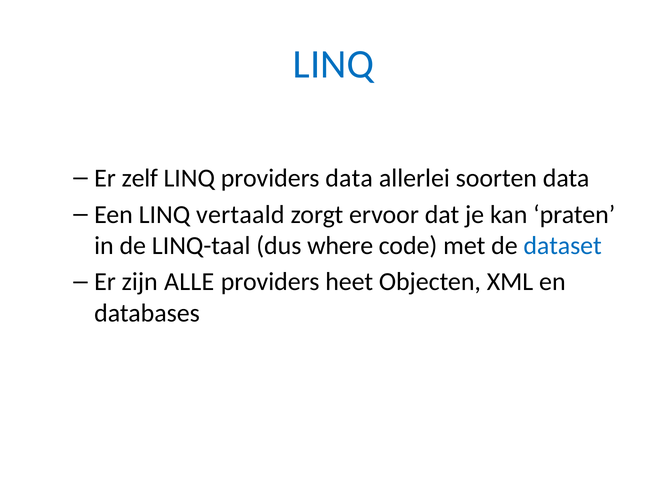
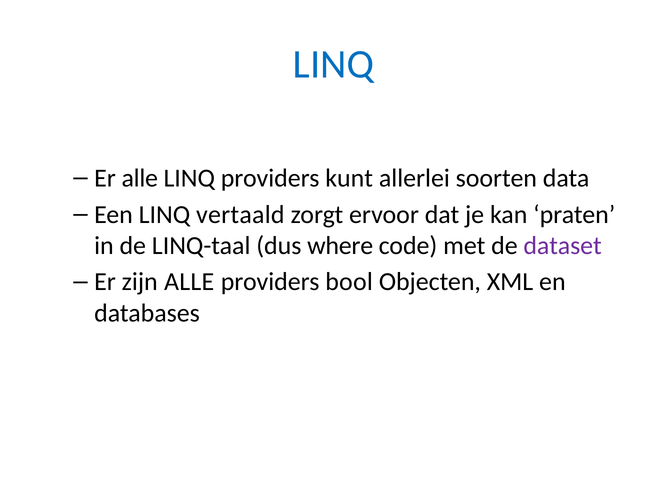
Er zelf: zelf -> alle (140, 178)
providers data: data -> kunt (349, 178)
dataset colour: blue -> purple (563, 246)
heet: heet -> bool (349, 282)
